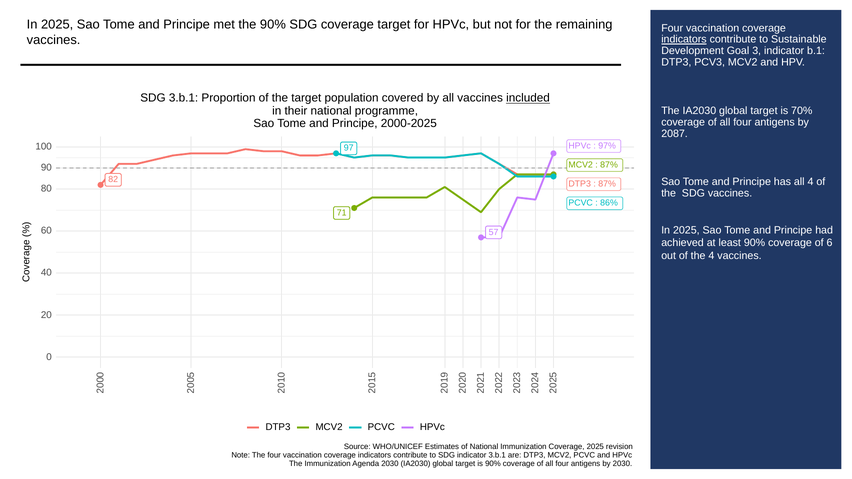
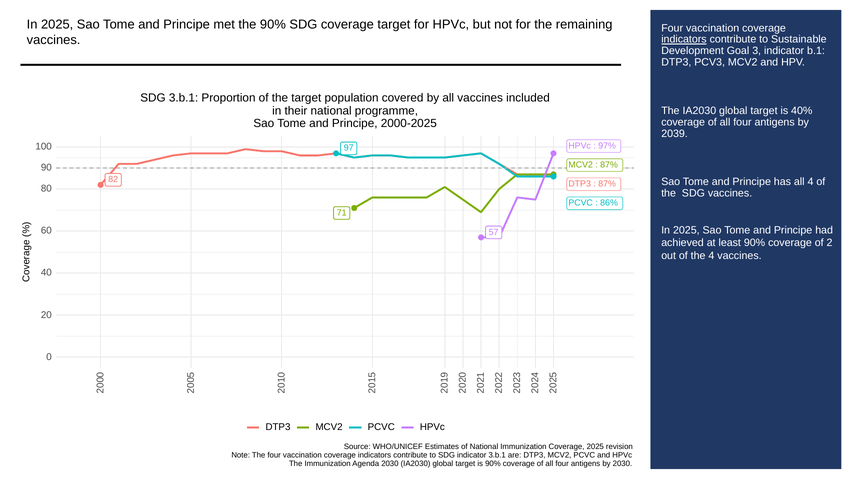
included underline: present -> none (528, 98)
70%: 70% -> 40% (802, 111)
2087: 2087 -> 2039 (675, 134)
of 6: 6 -> 2 (830, 243)
